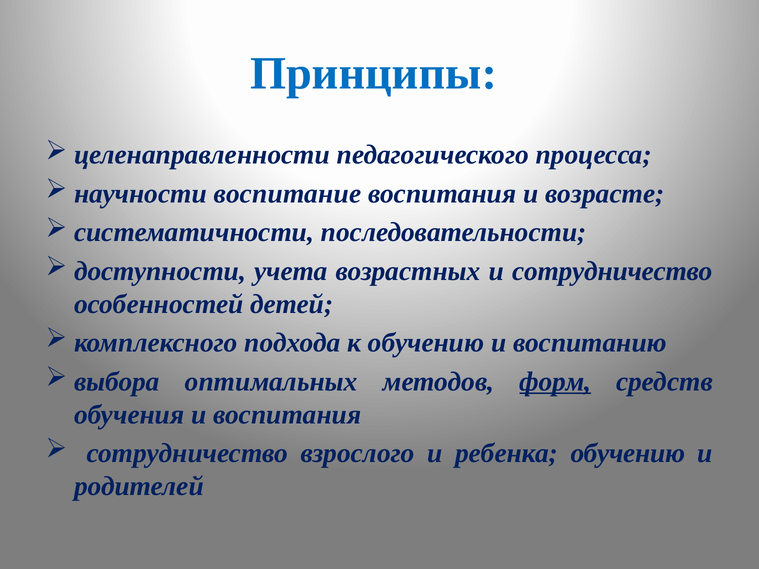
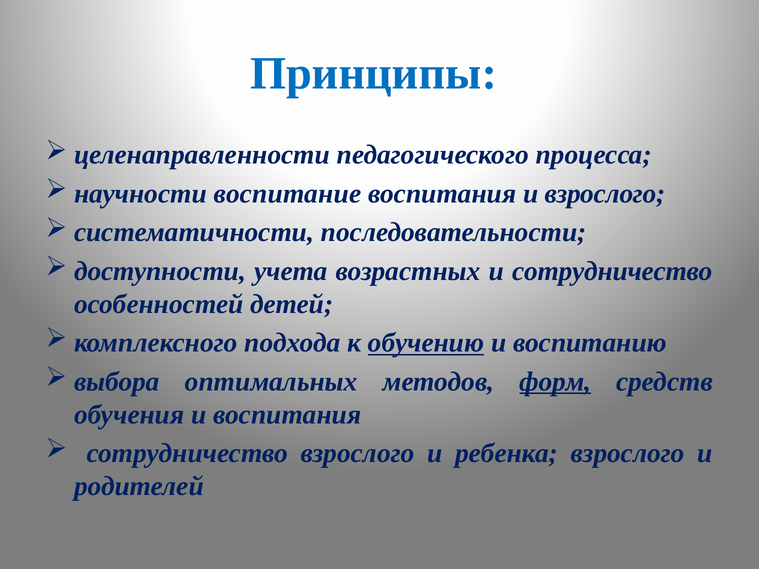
и возрасте: возрасте -> взрослого (605, 194)
обучению underline: none -> present (426, 343)
ребенка обучению: обучению -> взрослого (628, 453)
